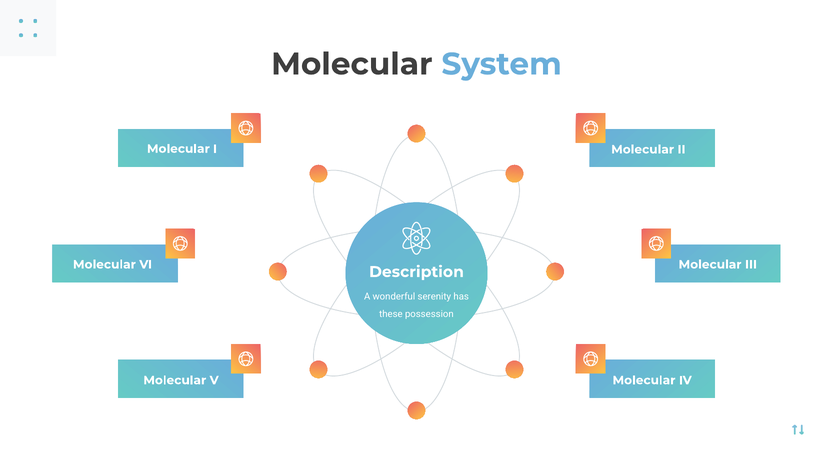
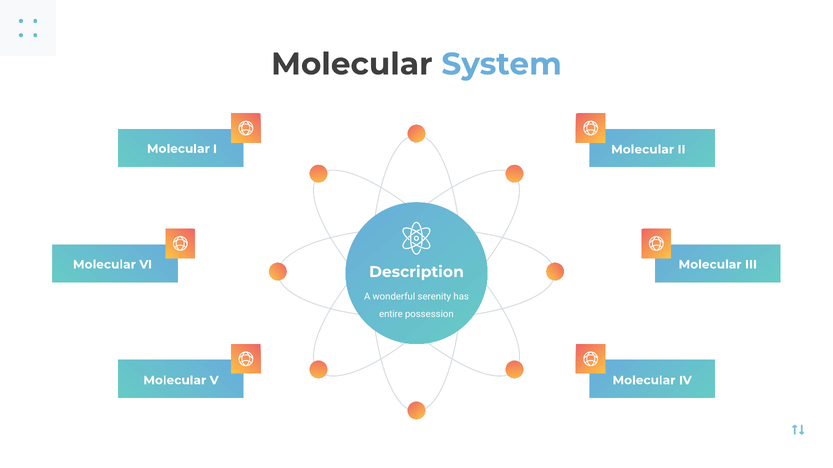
these: these -> entire (391, 314)
